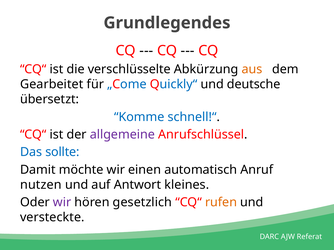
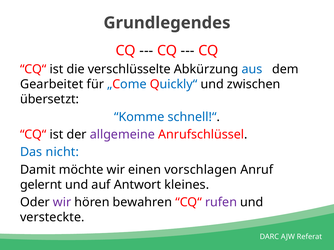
aus colour: orange -> blue (252, 69)
deutsche: deutsche -> zwischen (254, 84)
sollte: sollte -> nicht (62, 152)
automatisch: automatisch -> vorschlagen (201, 170)
nutzen: nutzen -> gelernt (41, 185)
gesetzlich: gesetzlich -> bewahren (142, 203)
rufen colour: orange -> purple (221, 203)
